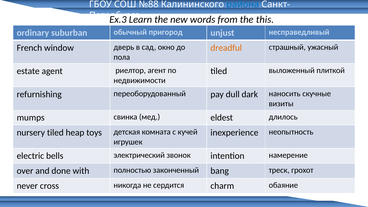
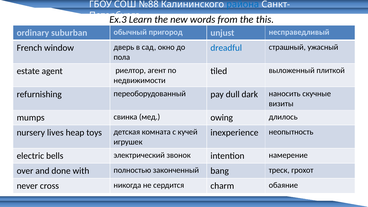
dreadful colour: orange -> blue (226, 48)
eldest: eldest -> owing (222, 118)
nursery tiled: tiled -> lives (55, 133)
